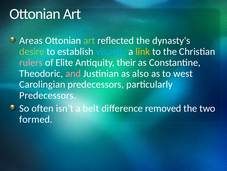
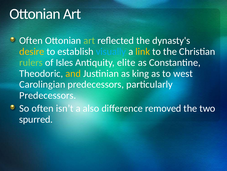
Areas: Areas -> Often (31, 40)
desire colour: light green -> yellow (32, 51)
rulers colour: pink -> light green (31, 62)
Elite: Elite -> Isles (64, 62)
their: their -> elite (126, 62)
and colour: pink -> yellow (73, 73)
also: also -> king (141, 73)
belt: belt -> also (91, 108)
formed: formed -> spurred (36, 119)
